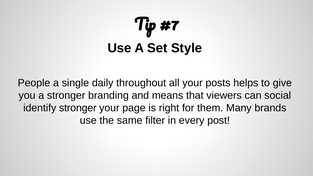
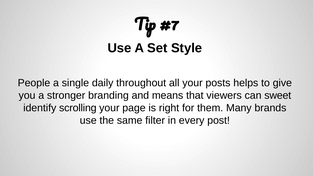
social: social -> sweet (278, 96)
identify stronger: stronger -> scrolling (78, 108)
